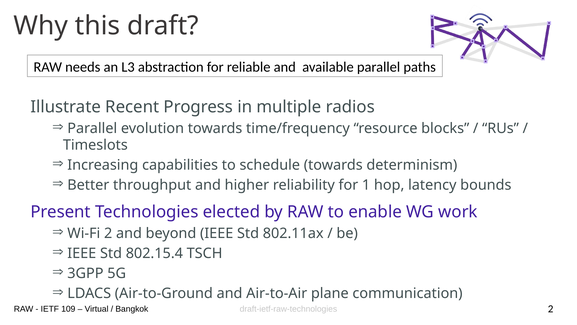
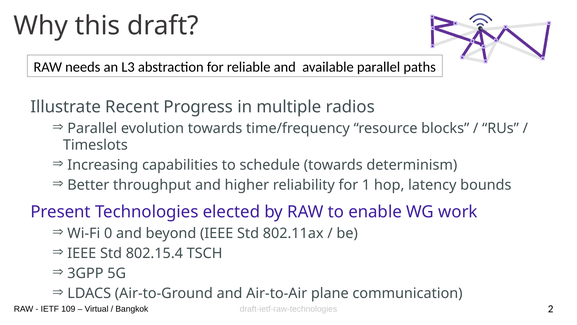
Wi-Fi 2: 2 -> 0 (108, 233)
